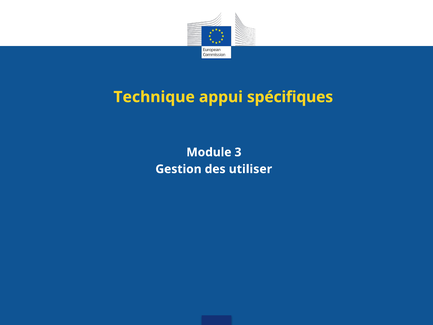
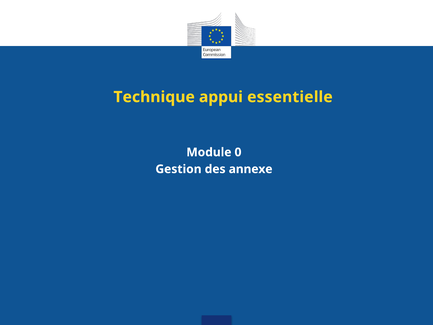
spécifiques: spécifiques -> essentielle (290, 97)
3: 3 -> 0 (238, 152)
utiliser: utiliser -> annexe (251, 169)
